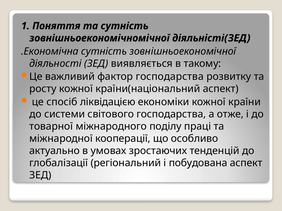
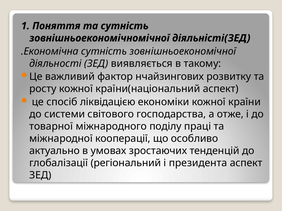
фактор господарства: господарства -> нчайзингових (170, 77)
побудована: побудована -> президента (198, 163)
